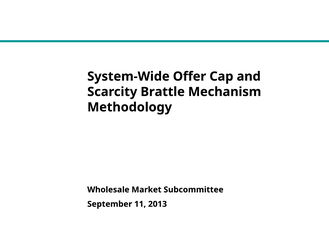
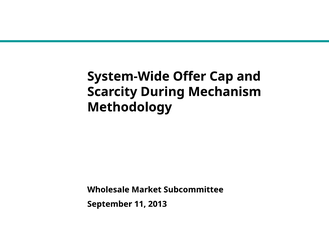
Brattle: Brattle -> During (163, 92)
